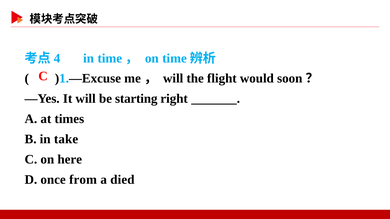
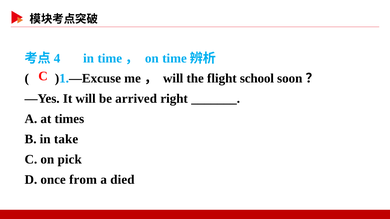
would: would -> school (257, 79)
starting: starting -> arrived (136, 99)
here: here -> pick (70, 160)
